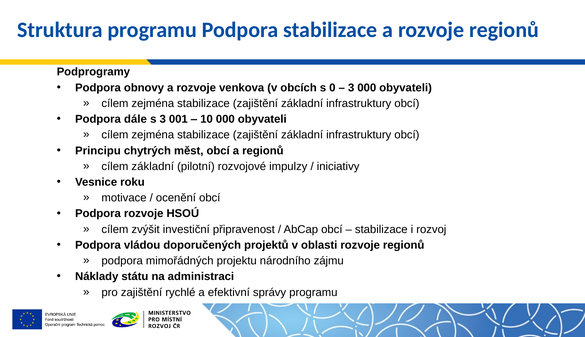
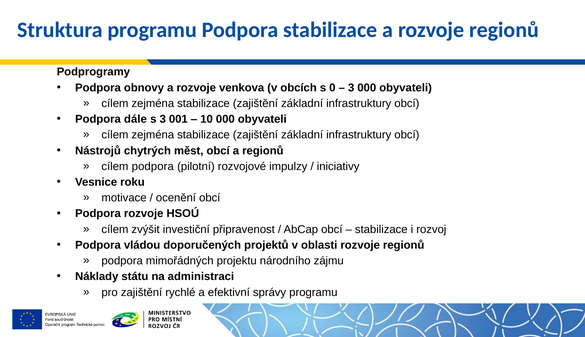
Principu: Principu -> Nástrojů (98, 151)
cílem základní: základní -> podpora (153, 166)
